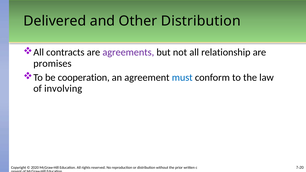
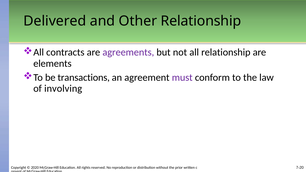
Other Distribution: Distribution -> Relationship (201, 21)
promises: promises -> elements (52, 63)
cooperation: cooperation -> transactions (84, 78)
must colour: blue -> purple (182, 78)
